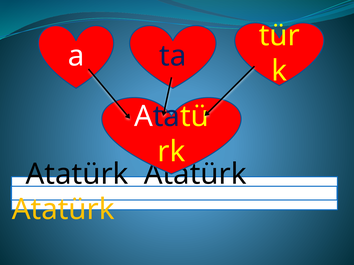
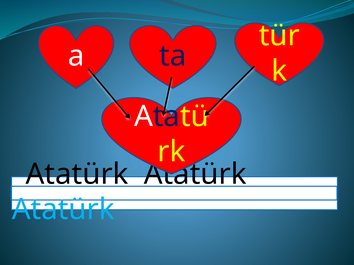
Atatürk colour: yellow -> light blue (63, 210)
